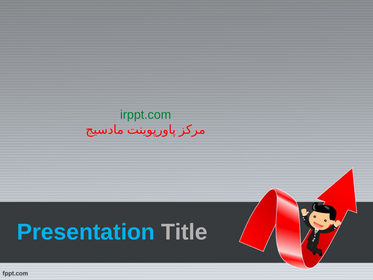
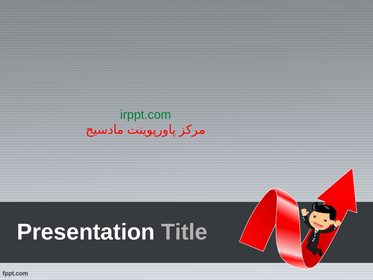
Presentation colour: light blue -> white (86, 232)
